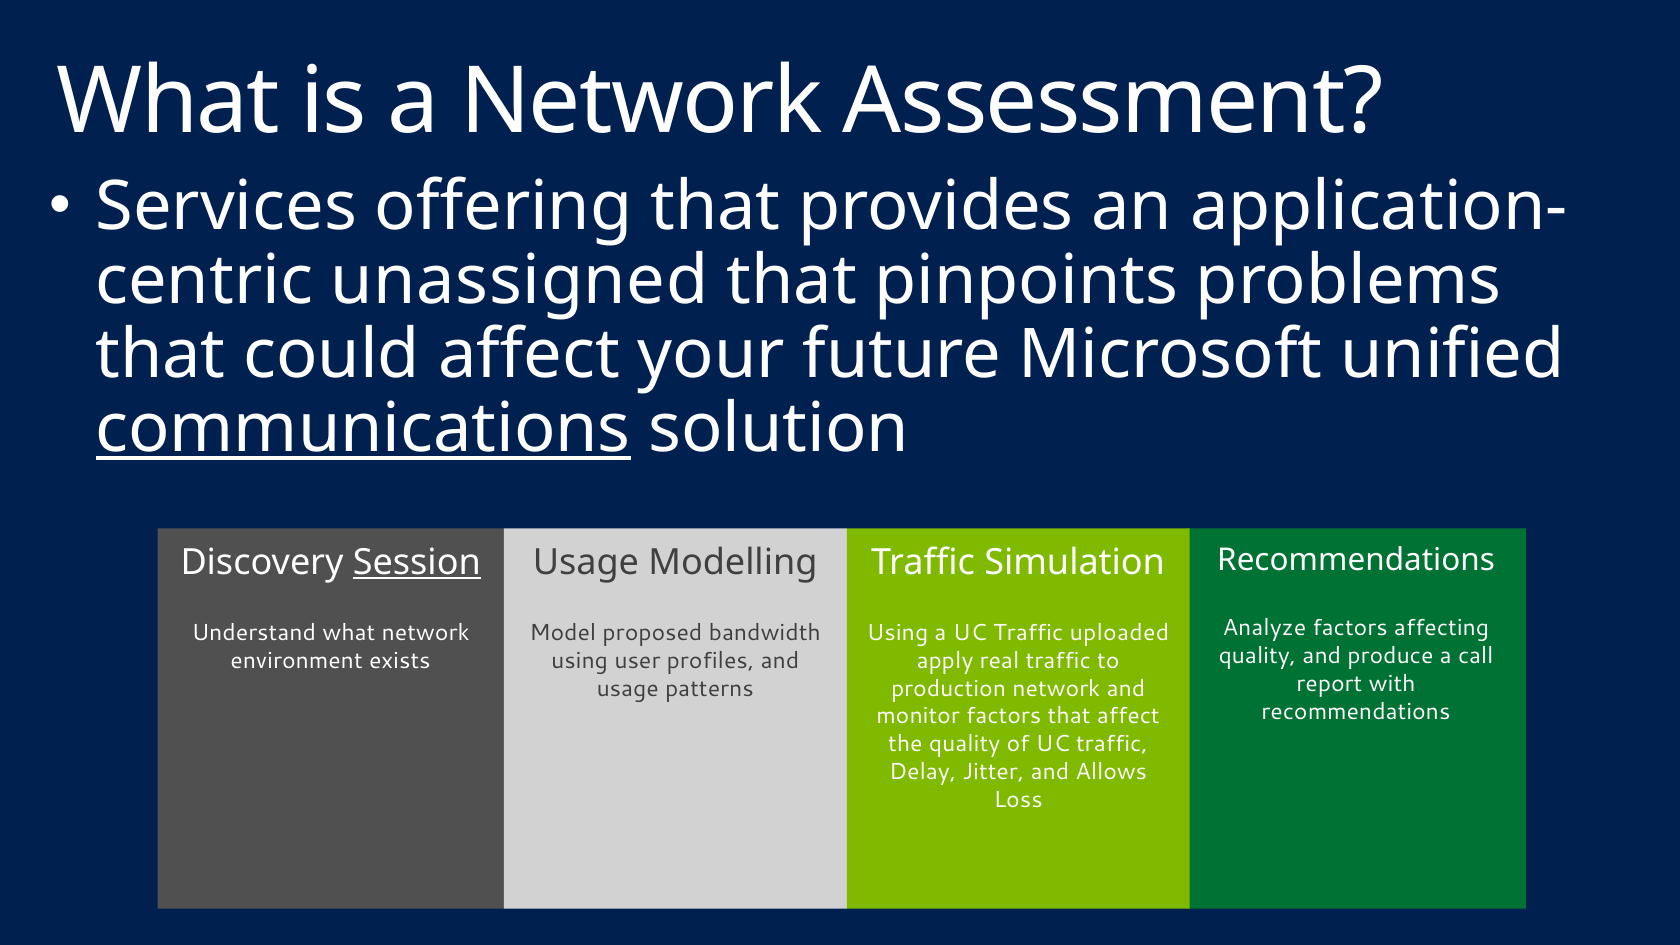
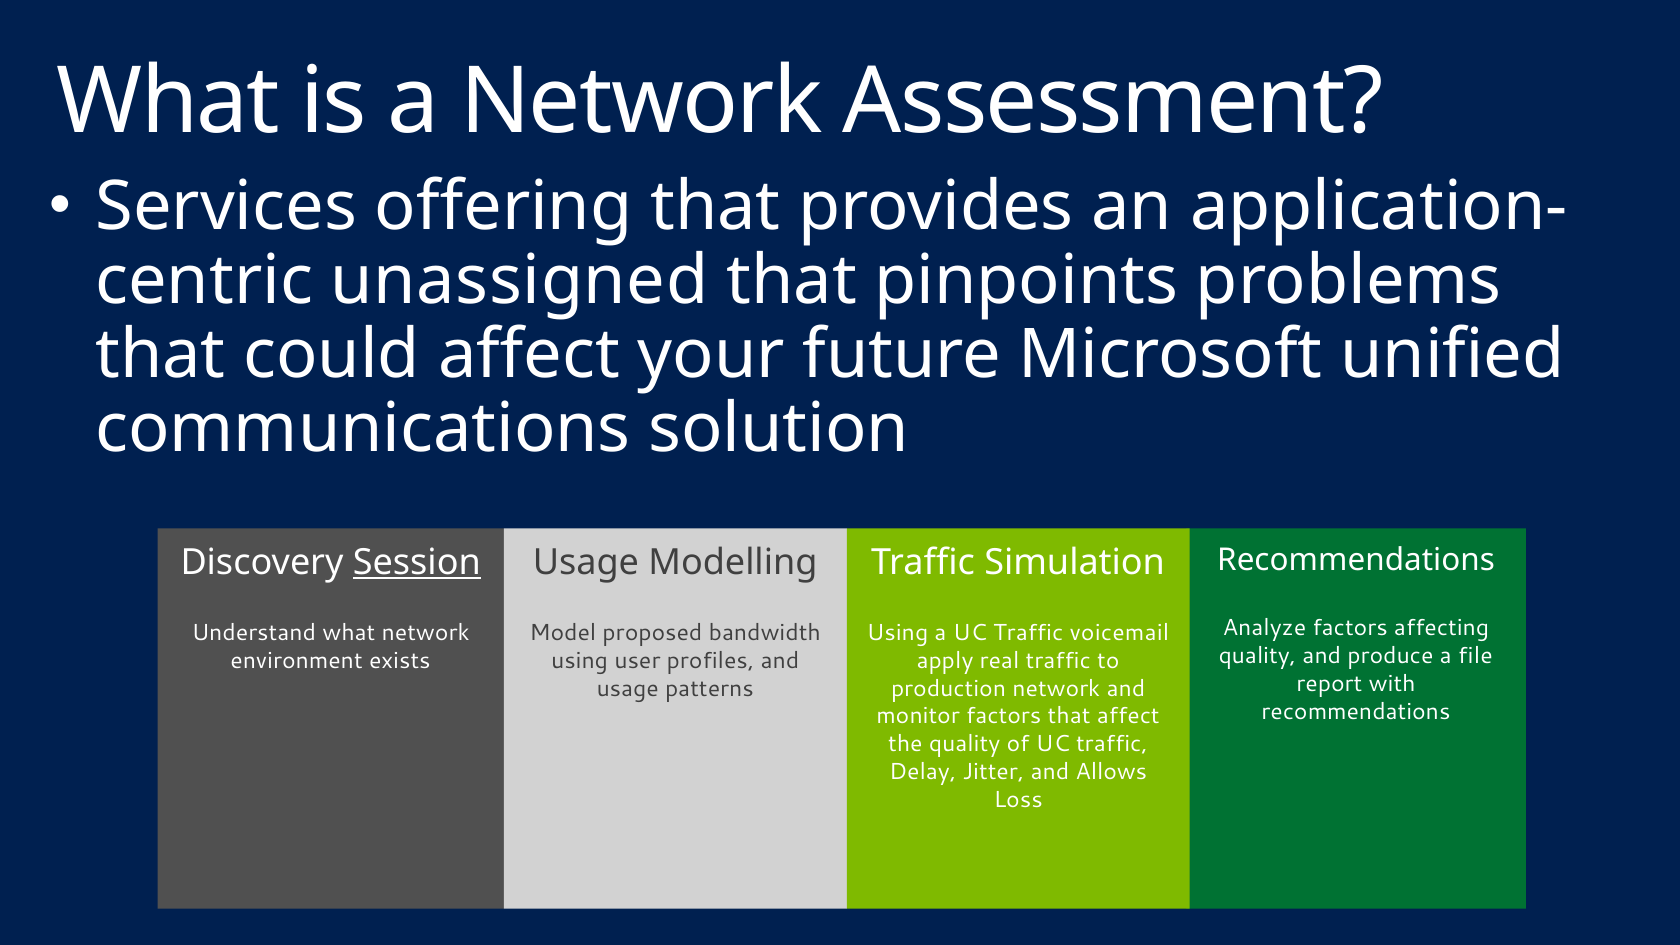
communications underline: present -> none (363, 429)
uploaded: uploaded -> voicemail (1119, 633)
call: call -> file (1475, 656)
